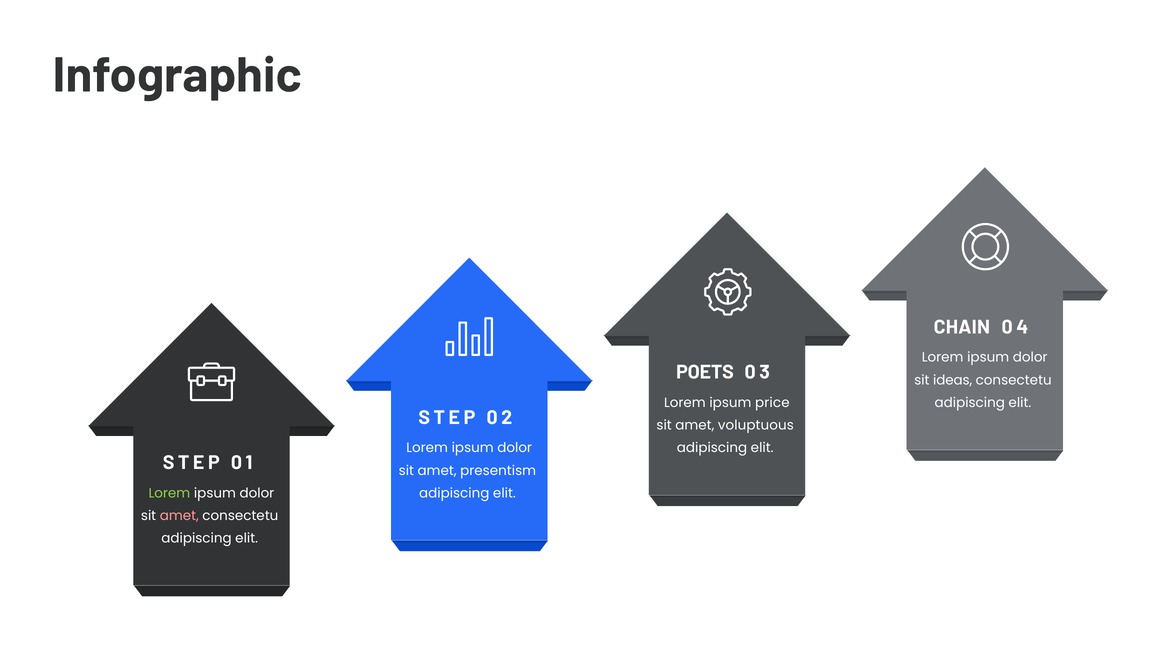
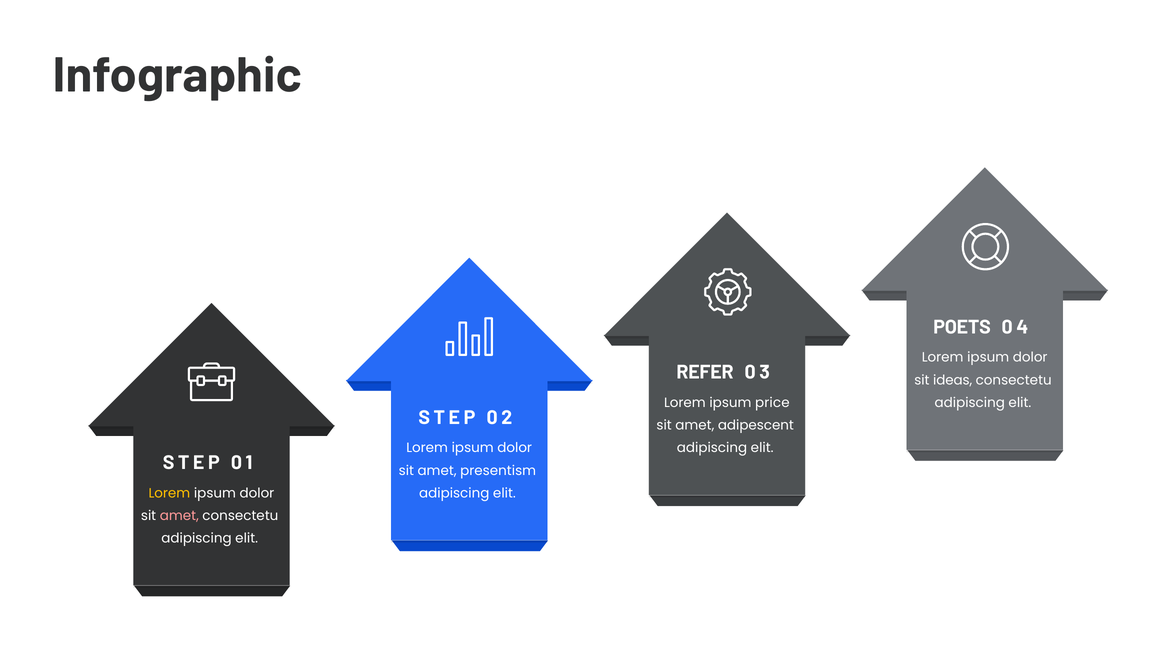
CHAIN: CHAIN -> POETS (962, 327)
POETS: POETS -> REFER (705, 372)
voluptuous: voluptuous -> adipescent (756, 425)
Lorem colour: light green -> yellow (169, 493)
